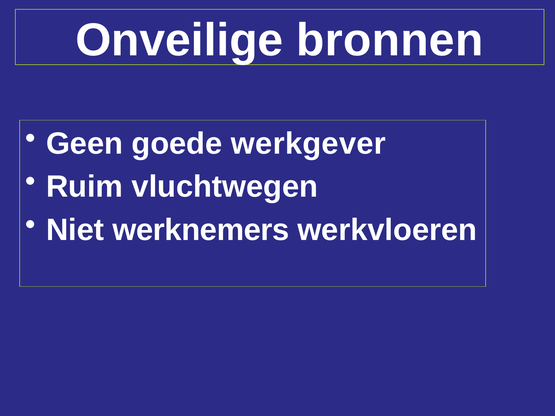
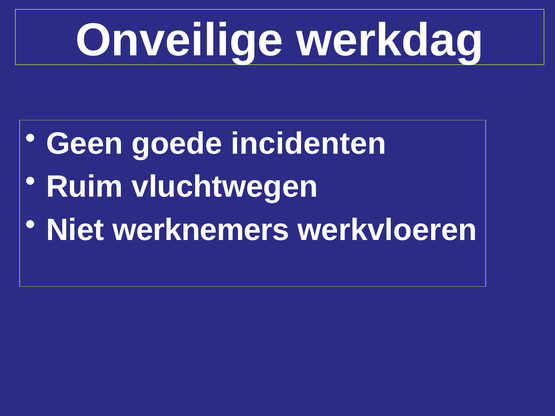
bronnen: bronnen -> werkdag (390, 40)
werkgever: werkgever -> incidenten (309, 144)
